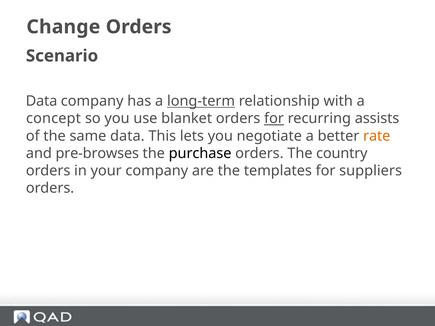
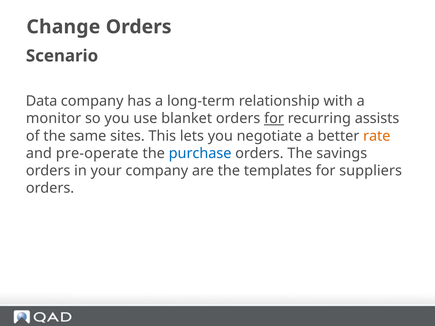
long-term underline: present -> none (201, 101)
concept: concept -> monitor (54, 119)
same data: data -> sites (127, 136)
pre-browses: pre-browses -> pre-operate (97, 153)
purchase colour: black -> blue (200, 153)
country: country -> savings (342, 153)
